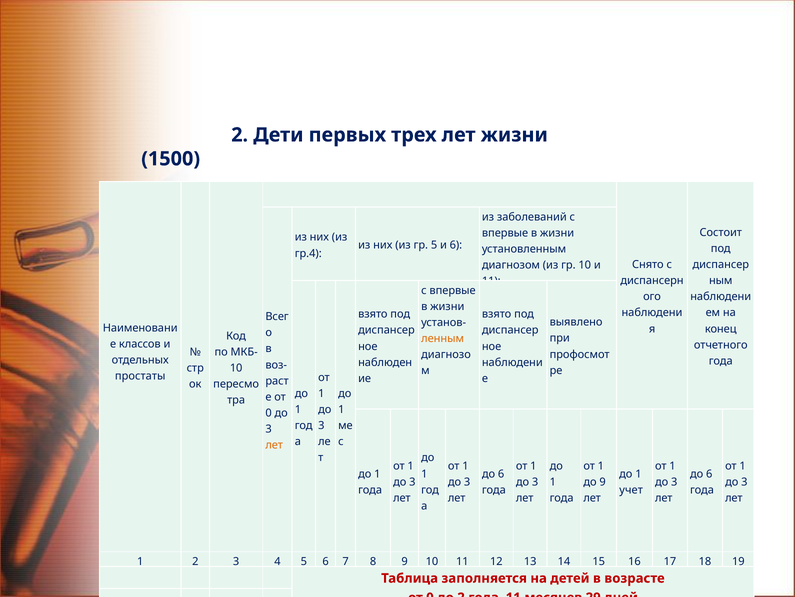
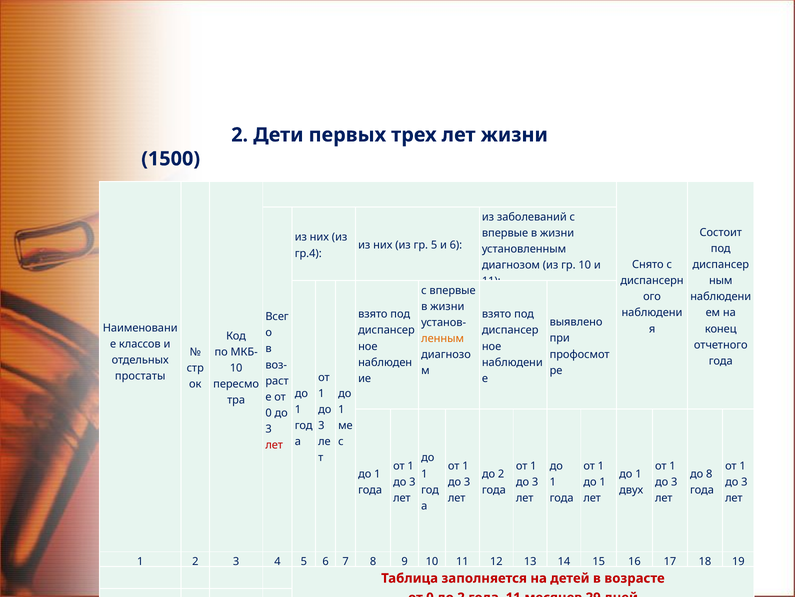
лет colour: orange -> red (274, 445)
6: 6 -> 2 (501, 473)
6: 6 -> 8 (709, 473)
9: 9 -> 1 (603, 481)
учет: учет -> двух (631, 489)
